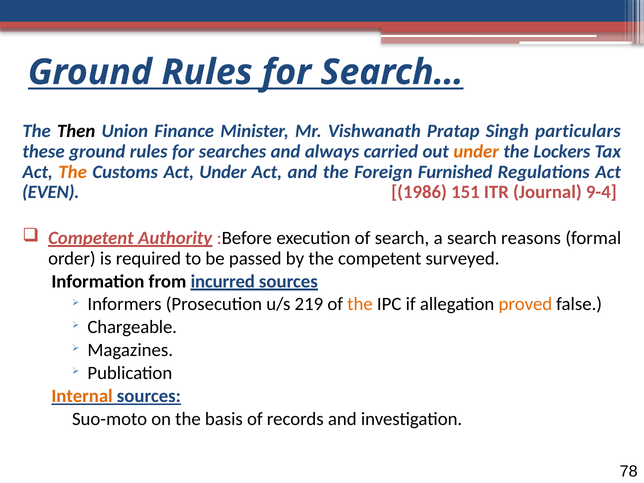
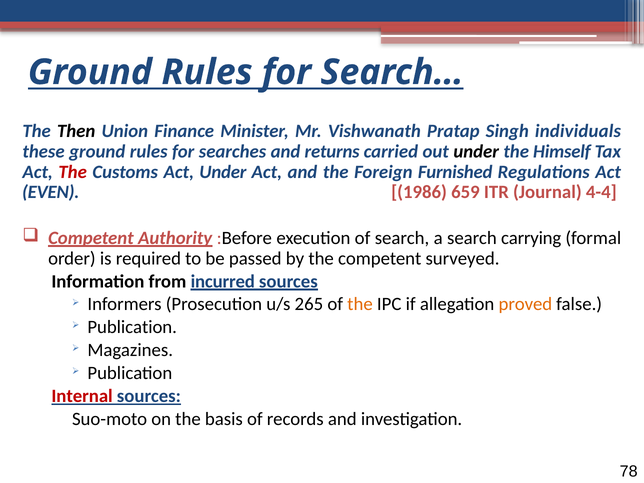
particulars: particulars -> individuals (578, 131)
always: always -> returns (332, 152)
under colour: orange -> black (476, 152)
Lockers: Lockers -> Himself (562, 152)
The colour: orange -> red (73, 172)
151: 151 -> 659 (465, 192)
9-4: 9-4 -> 4-4 (601, 192)
reasons: reasons -> carrying (531, 238)
219: 219 -> 265 (309, 304)
Chargeable: Chargeable -> Publication (132, 327)
Internal colour: orange -> red (82, 396)
